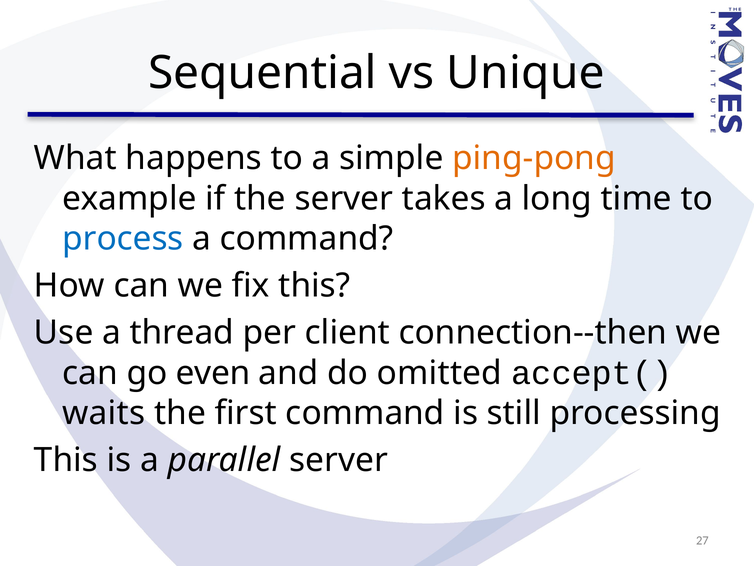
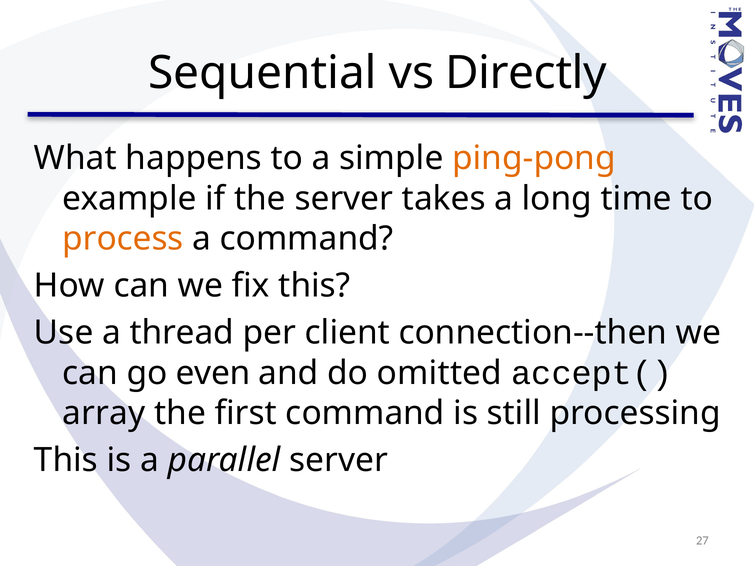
Unique: Unique -> Directly (526, 73)
process colour: blue -> orange (123, 239)
waits: waits -> array (104, 413)
